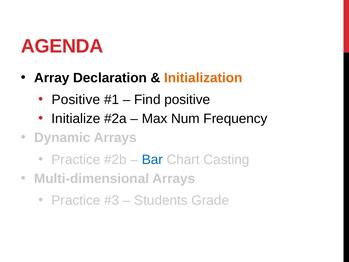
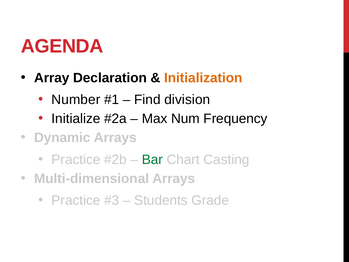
Positive: Positive -> Number (76, 100)
Find positive: positive -> division (187, 100)
Bar colour: blue -> green (152, 159)
